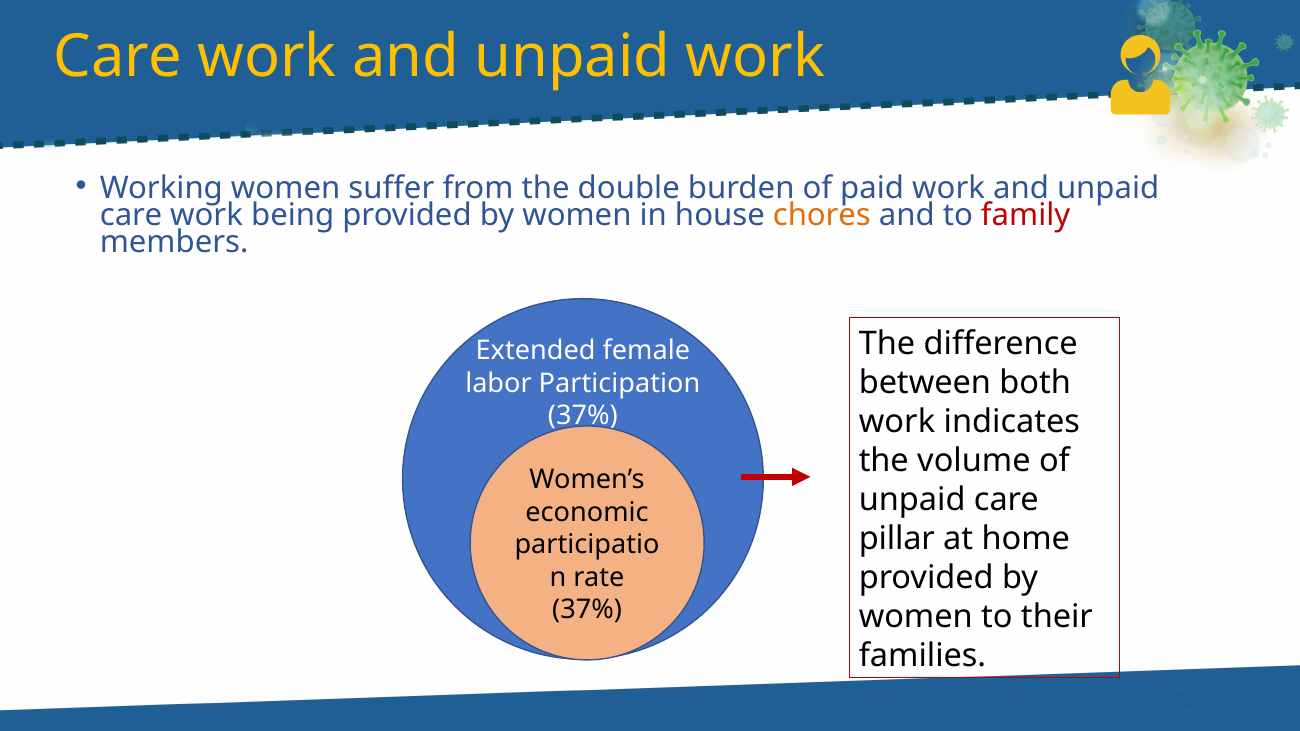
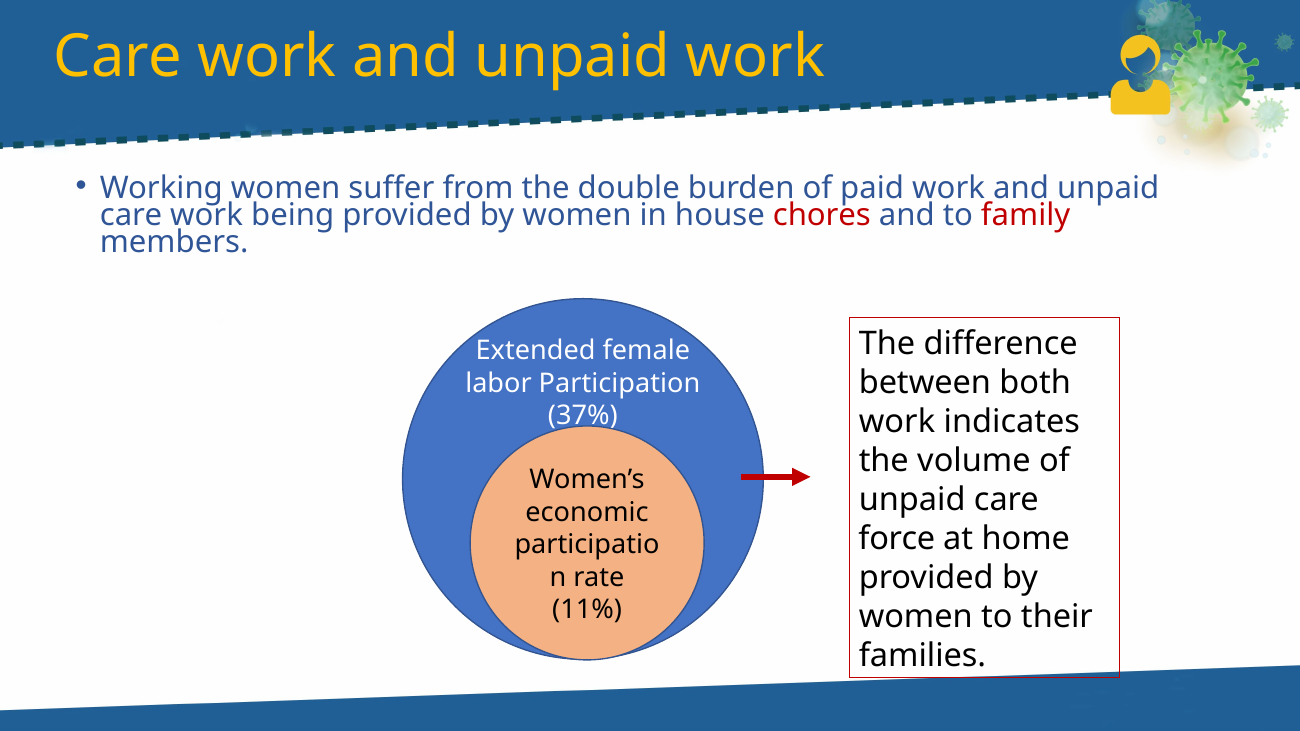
chores colour: orange -> red (822, 215)
pillar: pillar -> force (897, 539)
37%: 37% -> 11% (587, 610)
